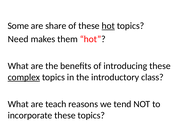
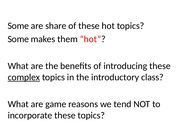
hot underline: present -> none (108, 26)
Need: Need -> Some (18, 39)
teach: teach -> game (56, 104)
